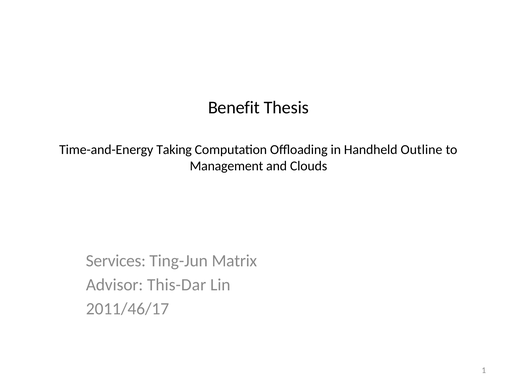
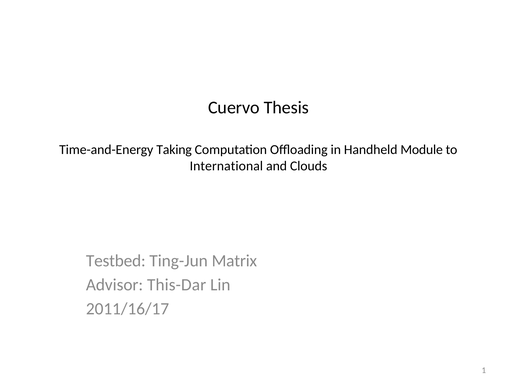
Benefit: Benefit -> Cuervo (234, 107)
Outline: Outline -> Module (422, 149)
Management: Management -> International (226, 166)
Services: Services -> Testbed (116, 261)
2011/46/17: 2011/46/17 -> 2011/16/17 (128, 309)
